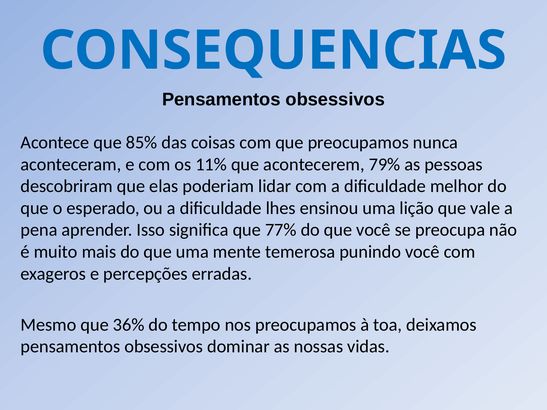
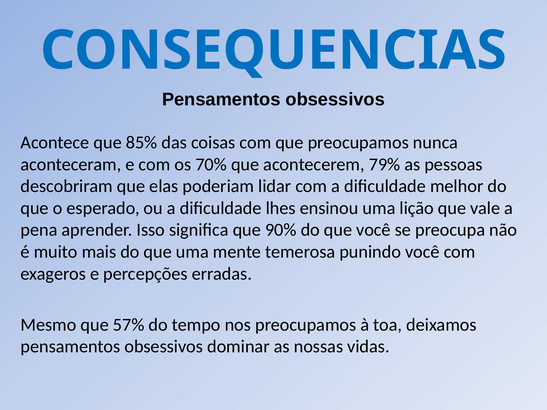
11%: 11% -> 70% (211, 164)
77%: 77% -> 90% (281, 230)
36%: 36% -> 57% (129, 325)
